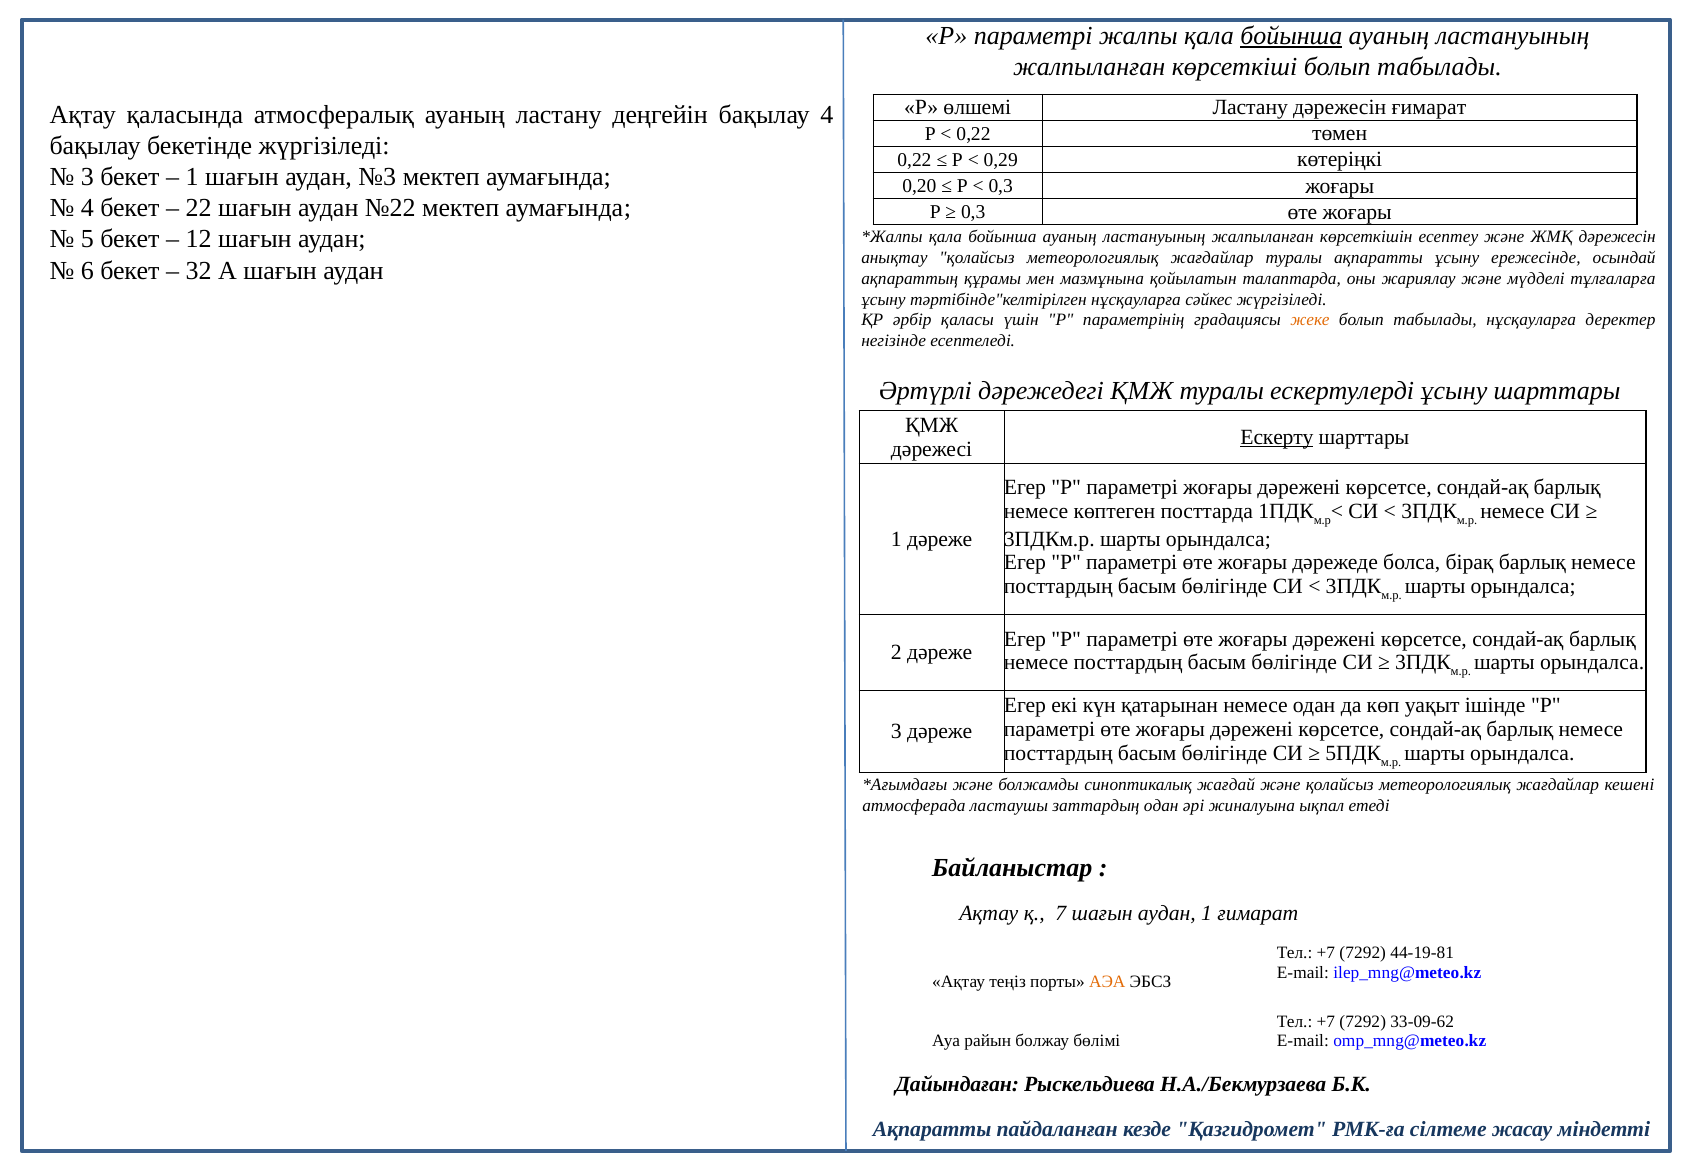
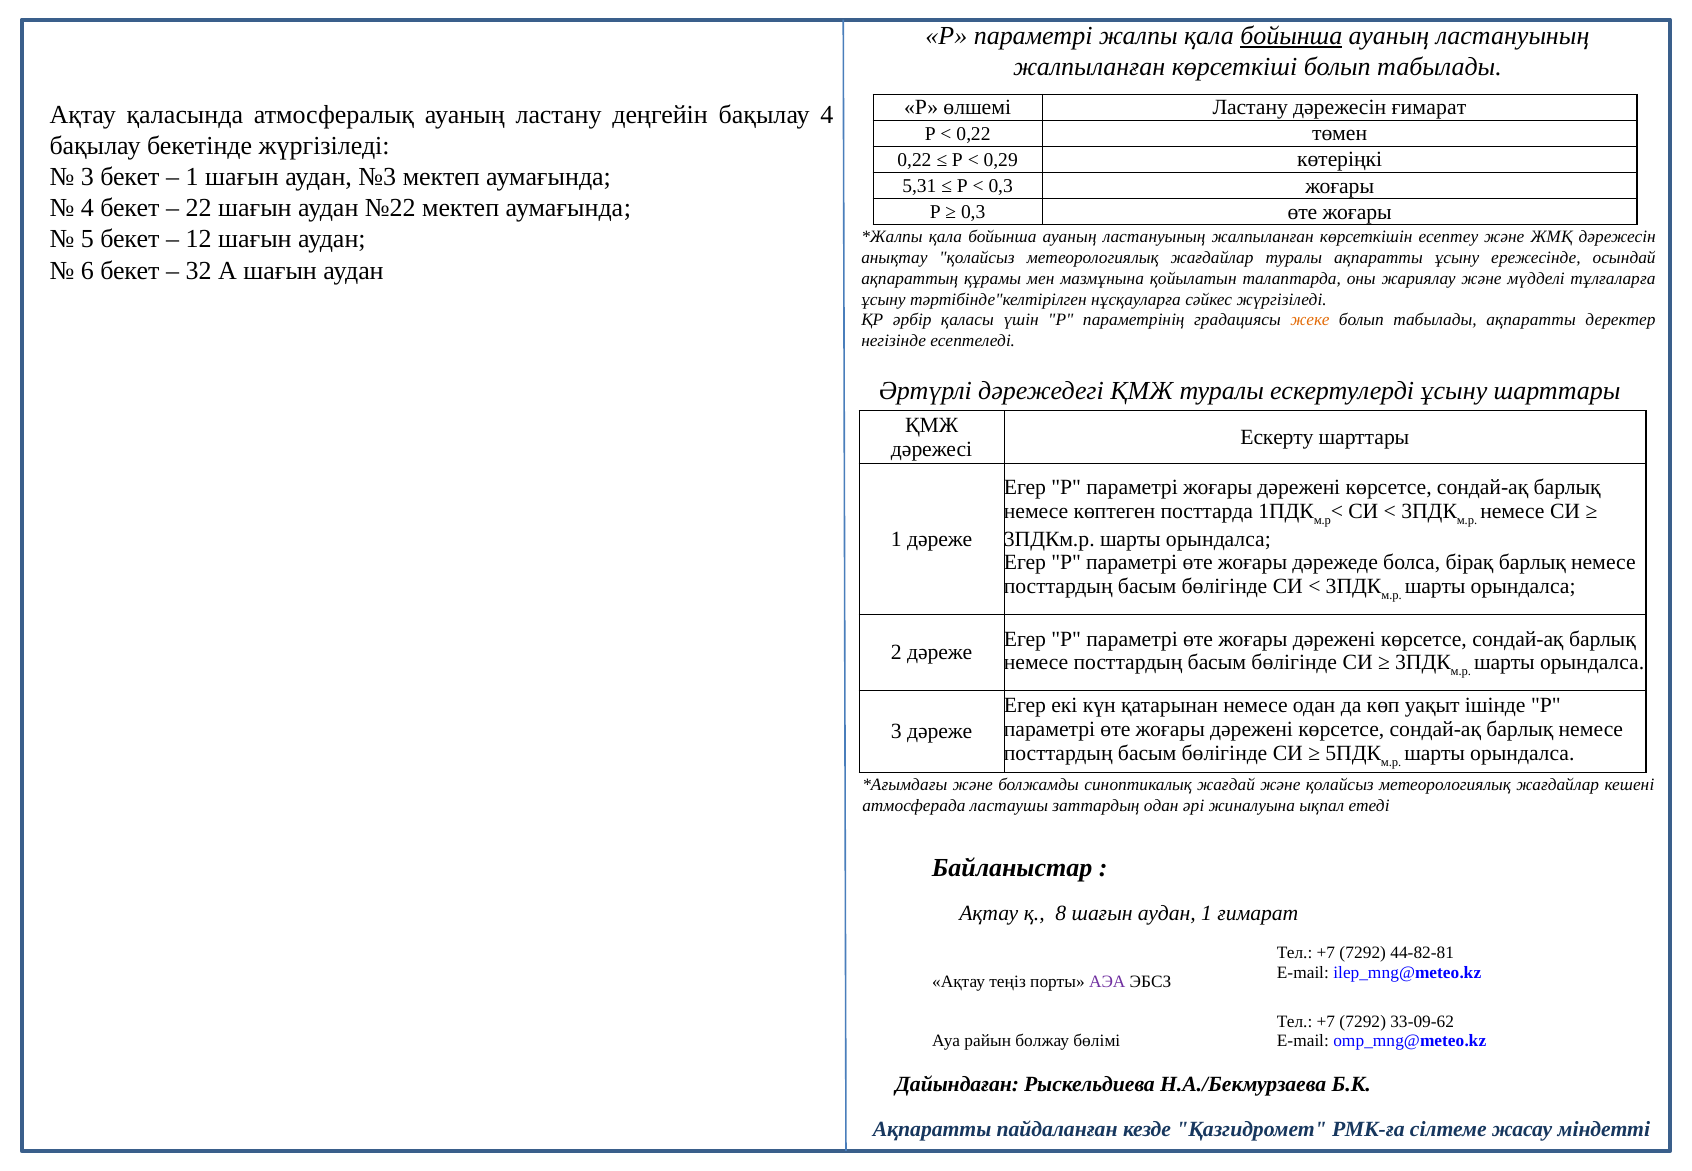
0,20: 0,20 -> 5,31 (919, 186)
табылады нұсқауларға: нұсқауларға -> ақпаратты (1531, 320)
Ескерту underline: present -> none (1277, 437)
7: 7 -> 8 (1061, 913)
44-19-81: 44-19-81 -> 44-82-81 (1422, 953)
АЭА colour: orange -> purple (1107, 982)
